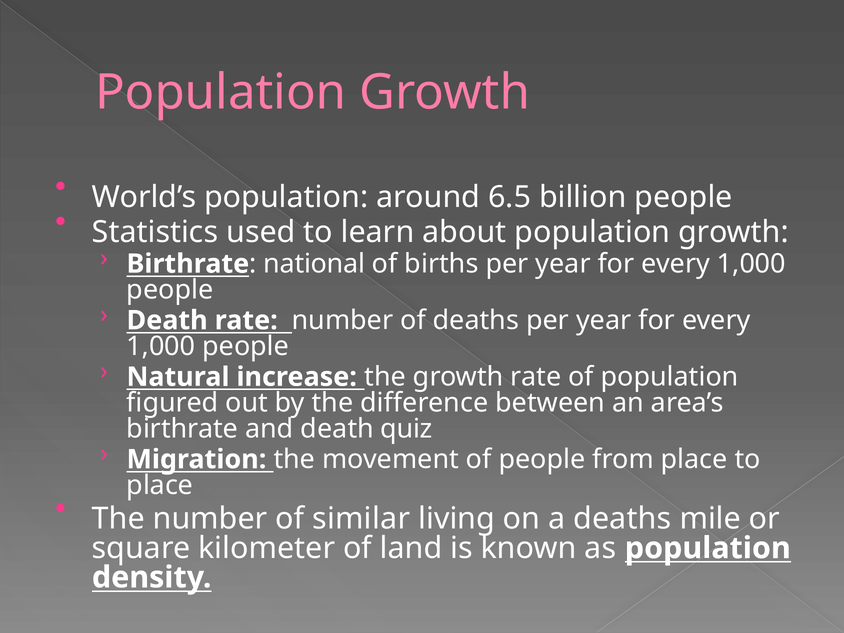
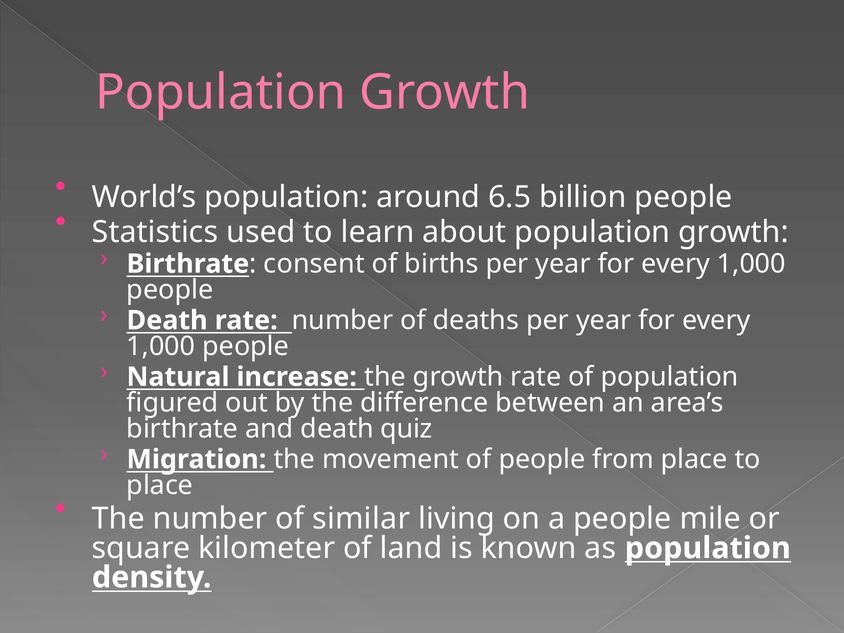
national: national -> consent (314, 264)
a deaths: deaths -> people (622, 519)
